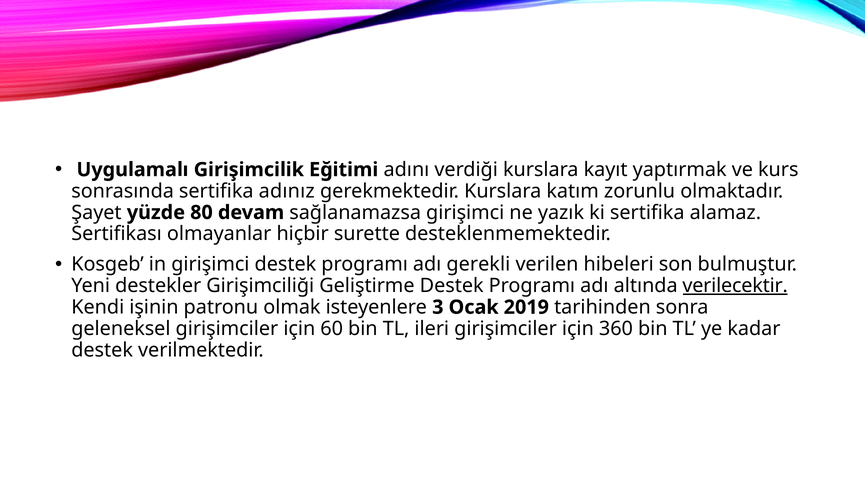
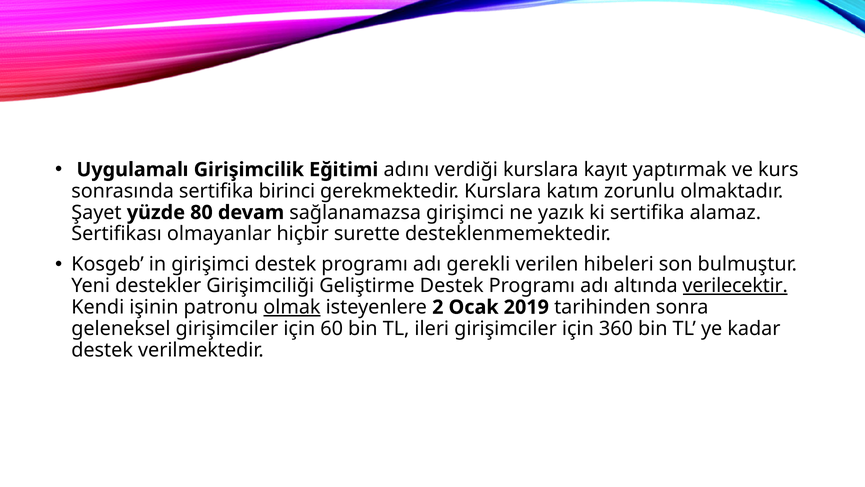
adınız: adınız -> birinci (287, 191)
olmak underline: none -> present (292, 307)
3: 3 -> 2 (438, 307)
